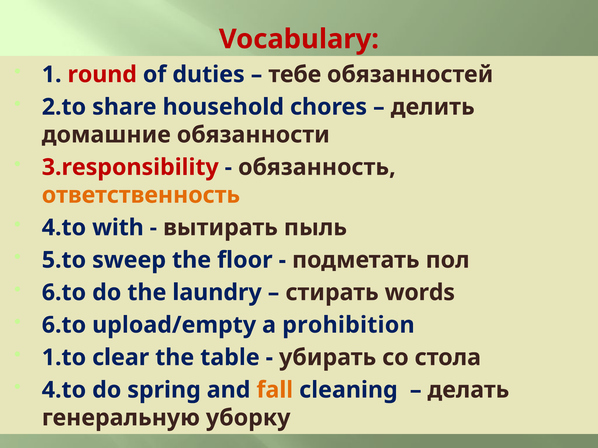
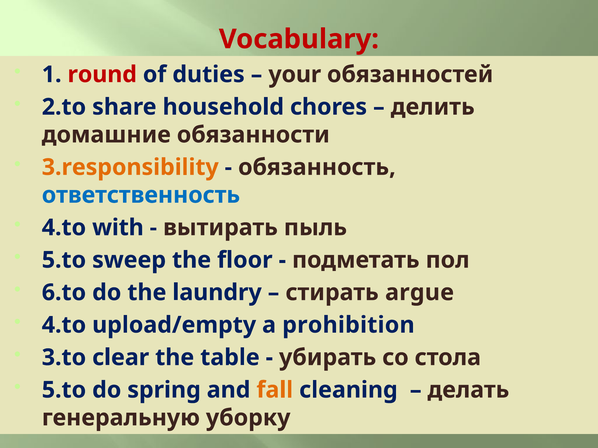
тебе: тебе -> your (295, 75)
3.responsibility colour: red -> orange (130, 167)
ответственность colour: orange -> blue (141, 195)
words: words -> argue (420, 293)
6.to: 6.to -> 4.to (64, 325)
1.to: 1.to -> 3.to (64, 358)
4.to: 4.to -> 5.to (64, 390)
